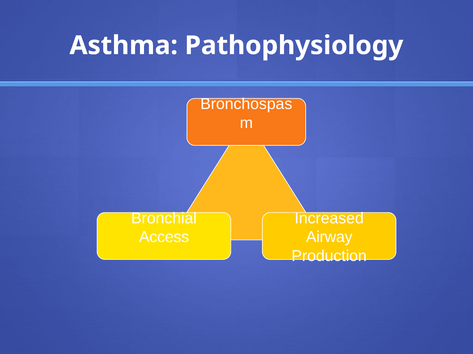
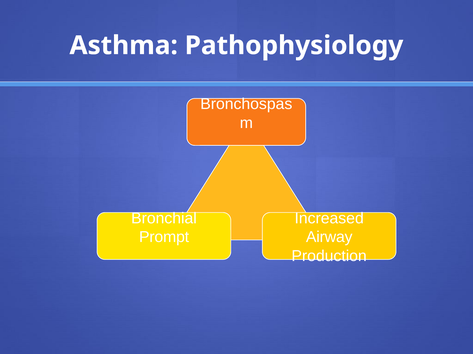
Access: Access -> Prompt (164, 238)
